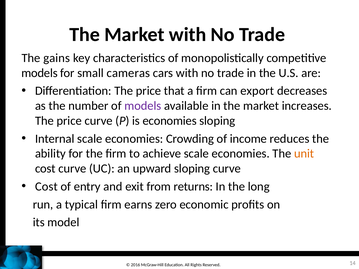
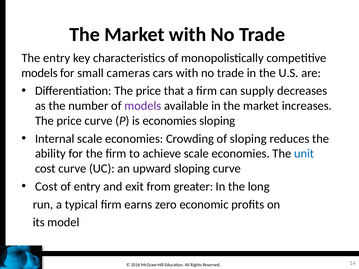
The gains: gains -> entry (57, 58)
export: export -> supply (257, 91)
of income: income -> sloping (248, 139)
unit colour: orange -> blue (304, 154)
returns: returns -> greater (193, 187)
